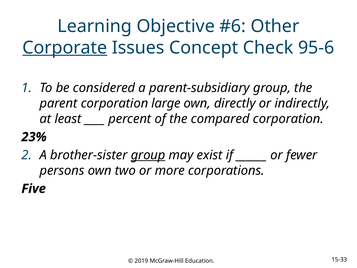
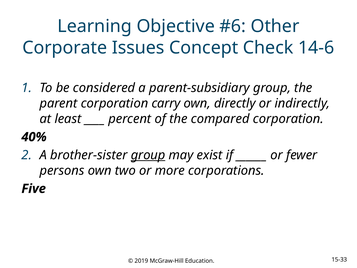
Corporate underline: present -> none (65, 48)
95-6: 95-6 -> 14-6 (316, 48)
large: large -> carry (166, 103)
23%: 23% -> 40% (34, 137)
